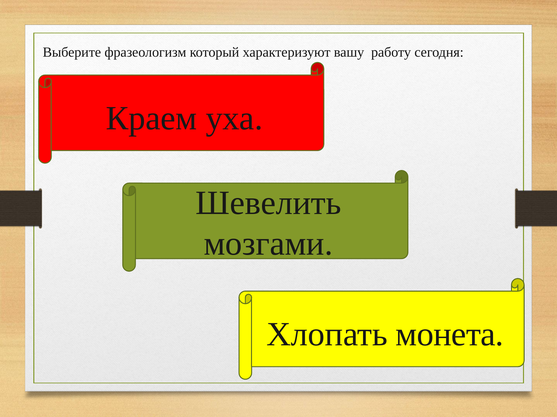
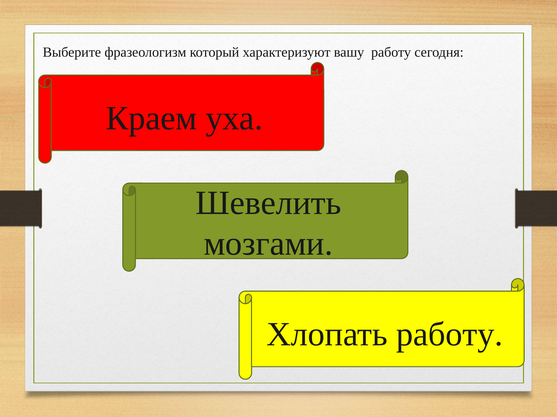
Хлопать монета: монета -> работу (450, 335)
